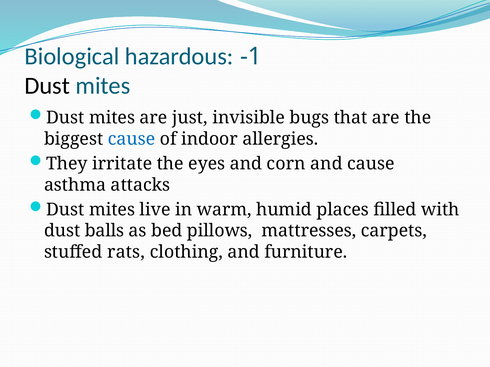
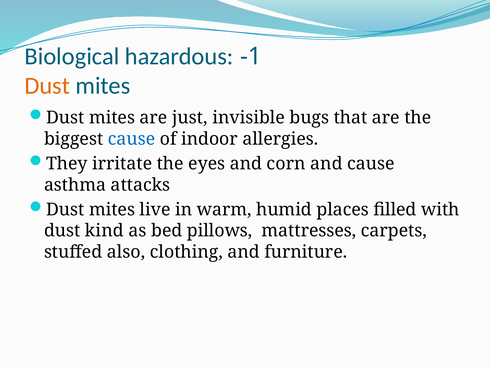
Dust colour: black -> orange (47, 86)
balls: balls -> kind (104, 231)
rats: rats -> also (126, 252)
